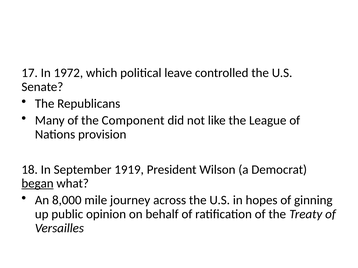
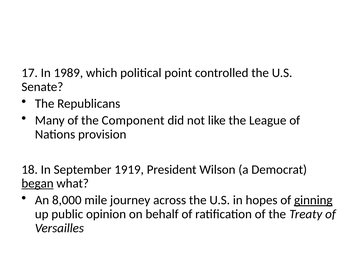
1972: 1972 -> 1989 (68, 73)
leave: leave -> point (178, 73)
ginning underline: none -> present (313, 201)
